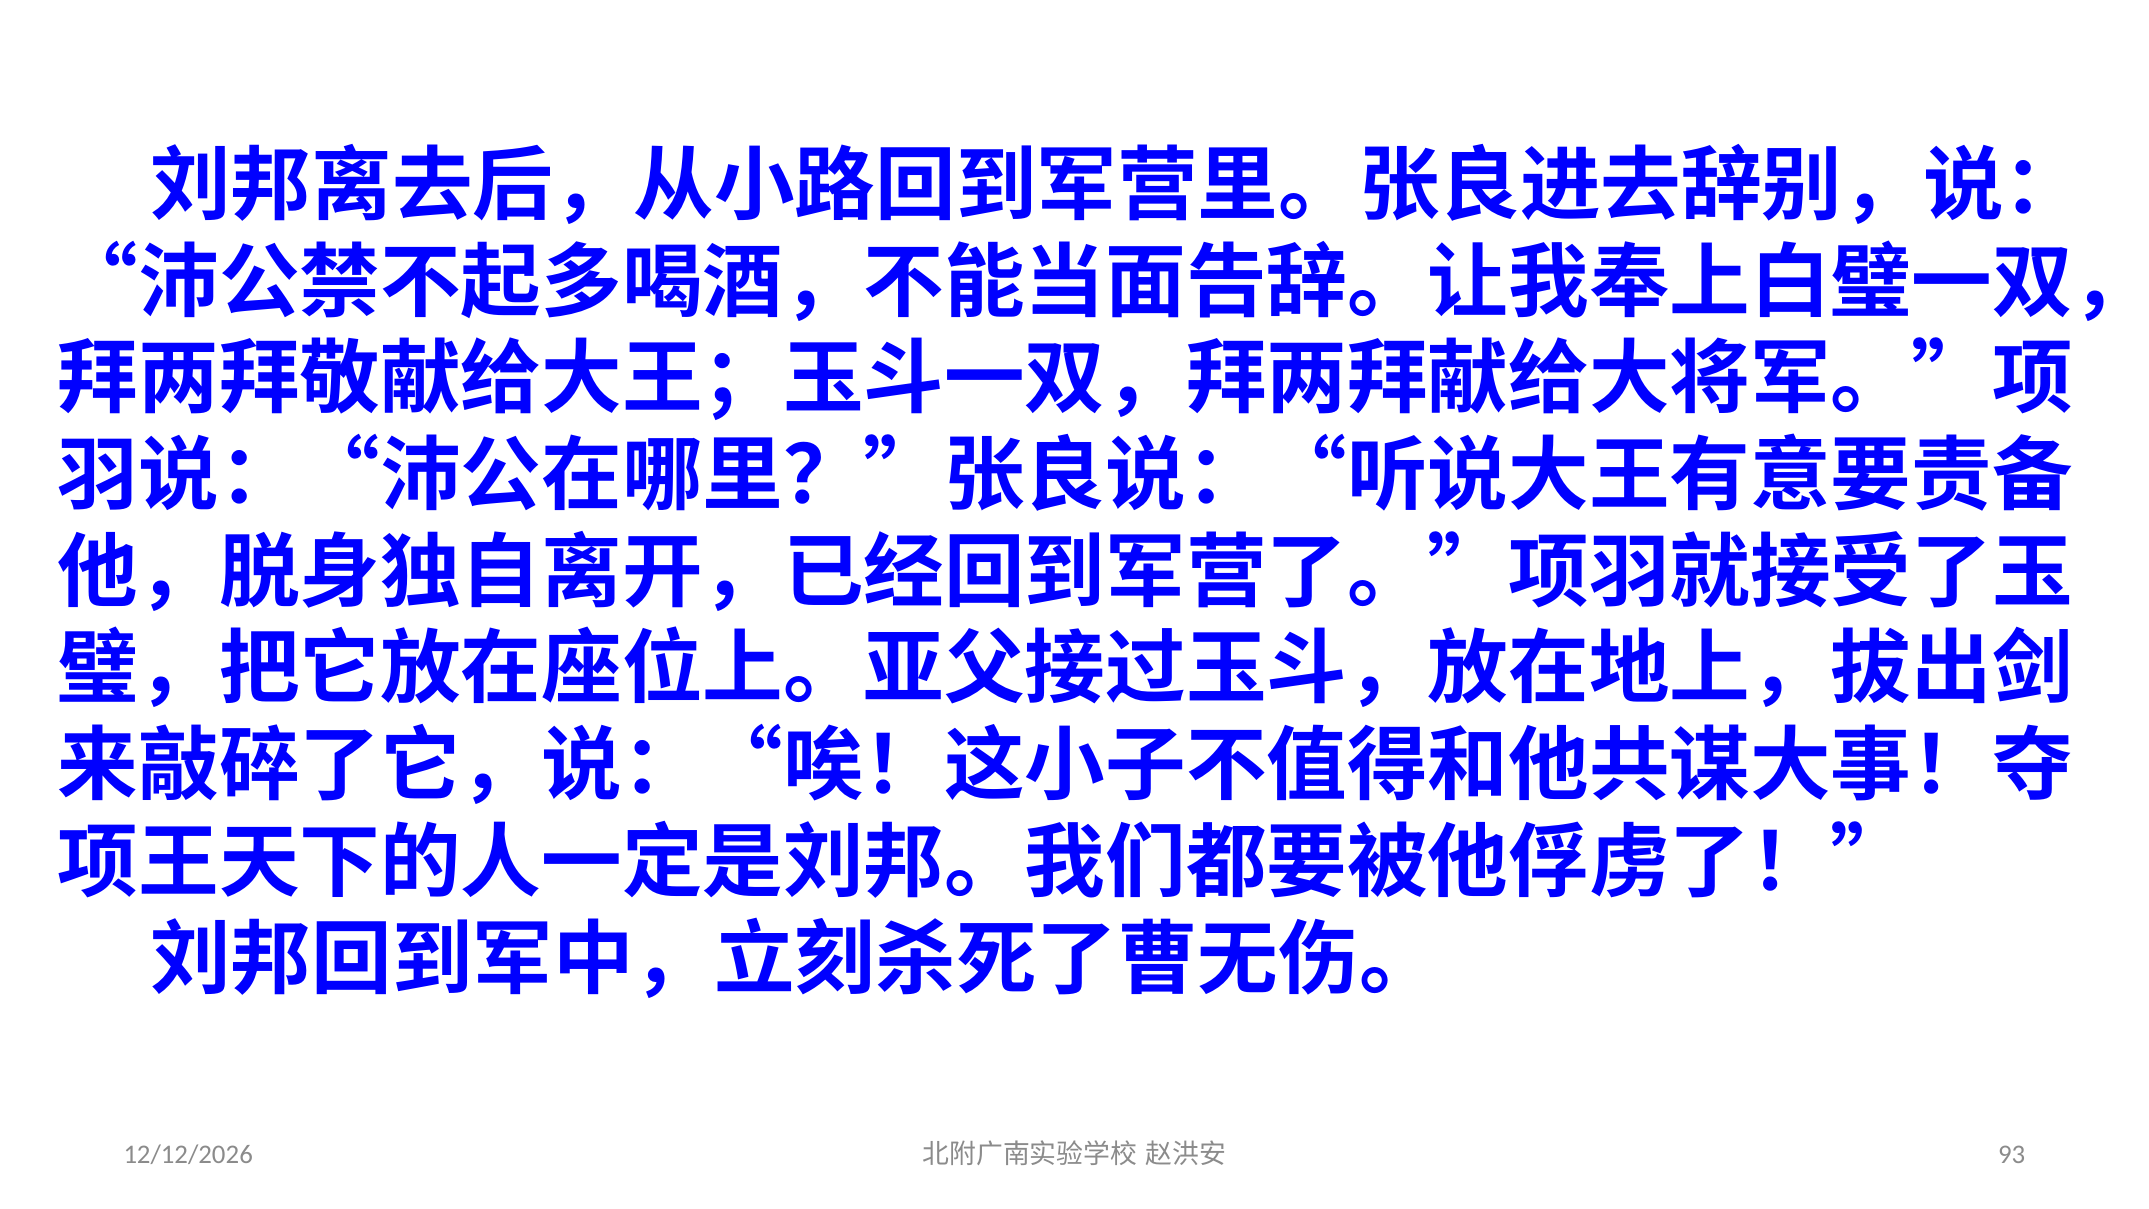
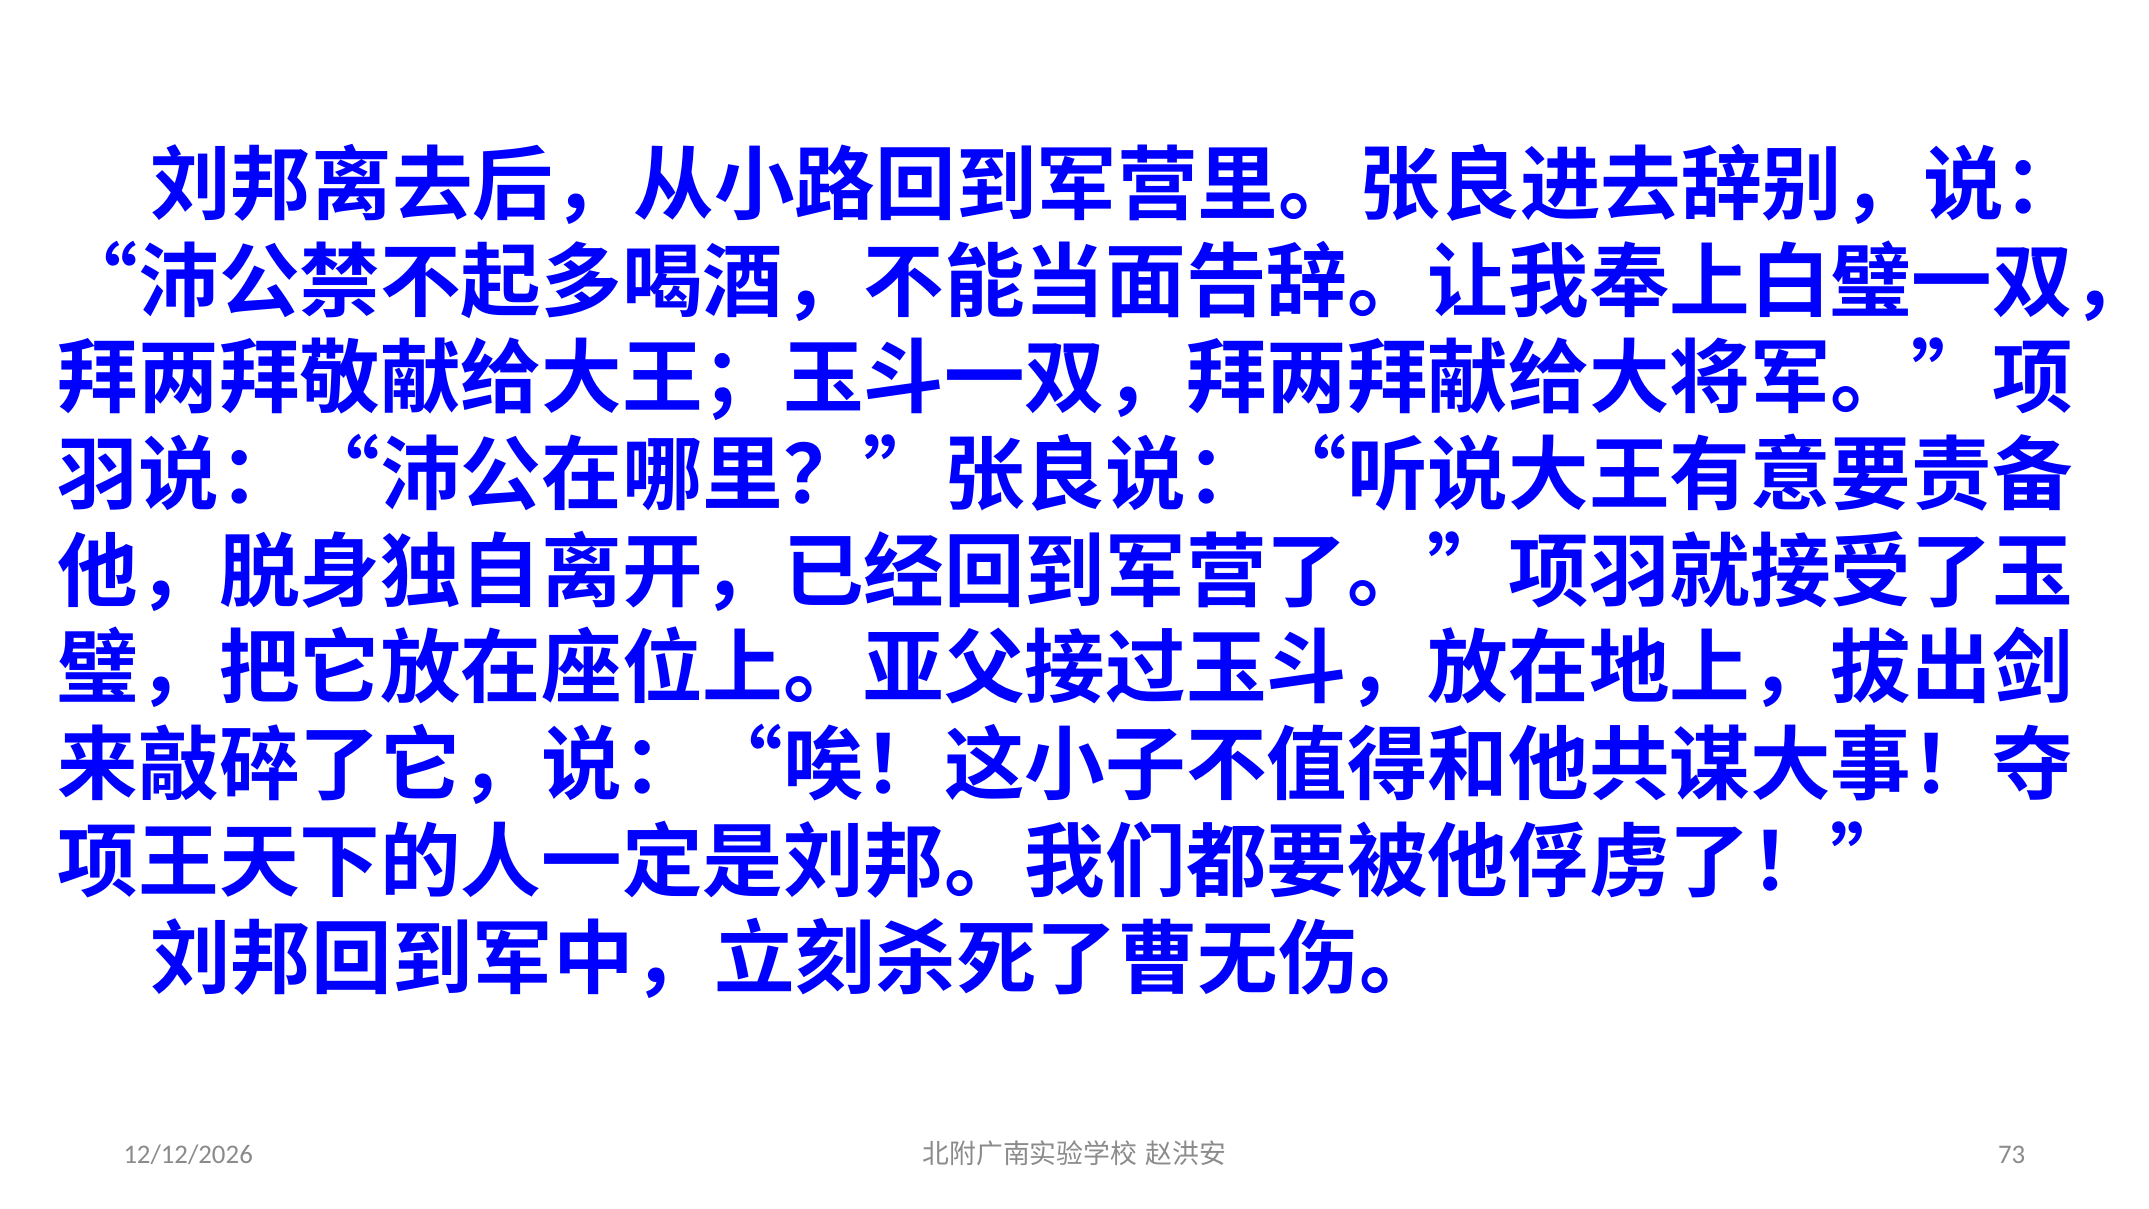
93: 93 -> 73 (2012, 1154)
